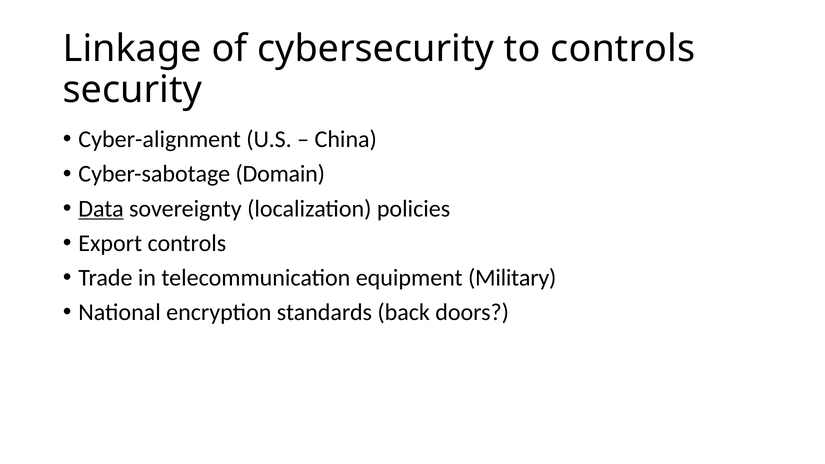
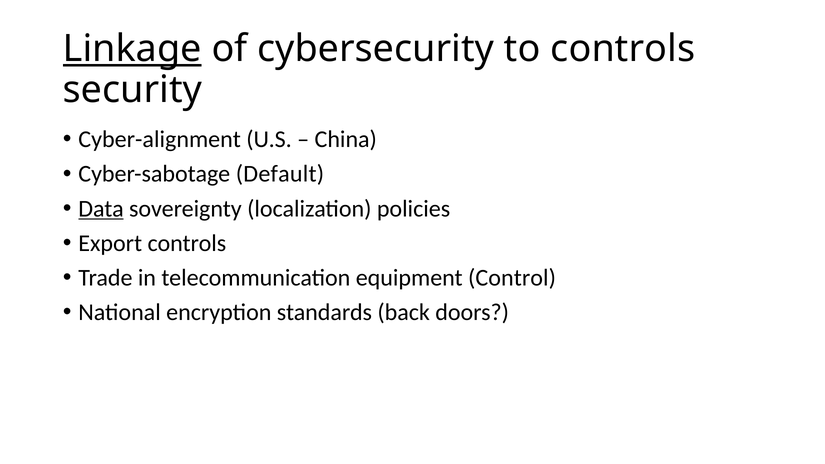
Linkage underline: none -> present (132, 49)
Domain: Domain -> Default (280, 174)
Military: Military -> Control (512, 278)
